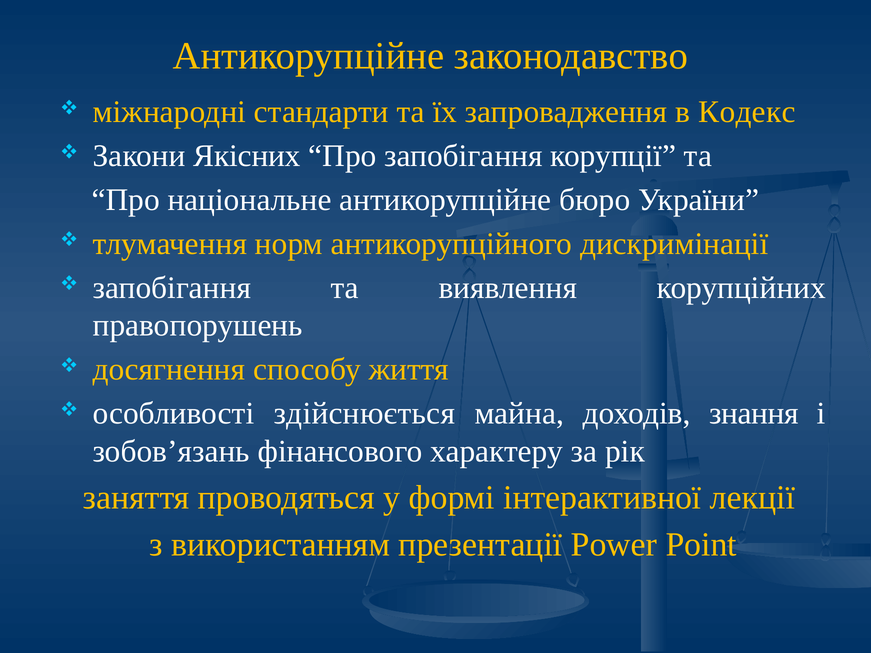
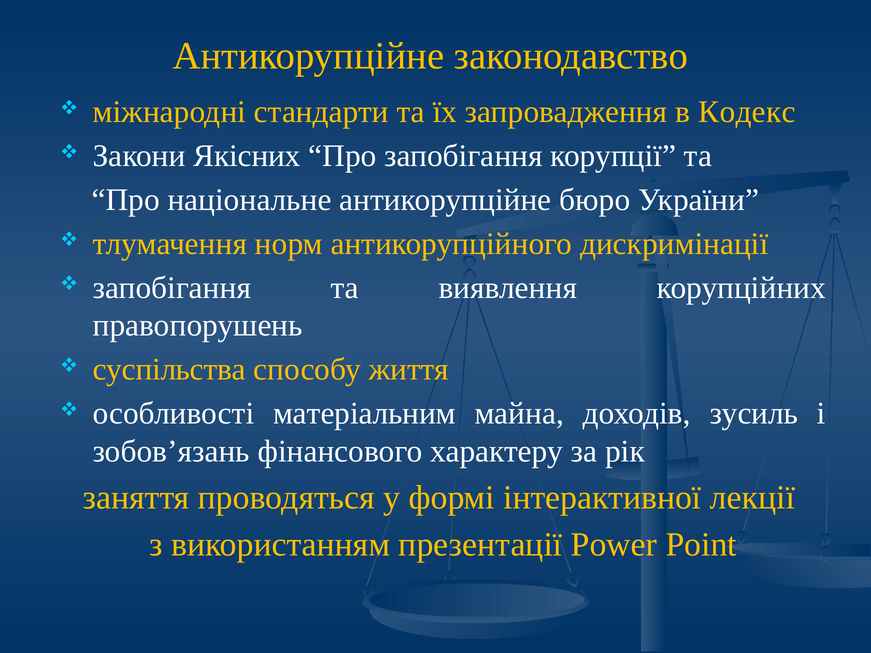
досягнення: досягнення -> суспільства (169, 370)
здійснюється: здійснюється -> матеріальним (364, 414)
знання: знання -> зусиль (754, 414)
